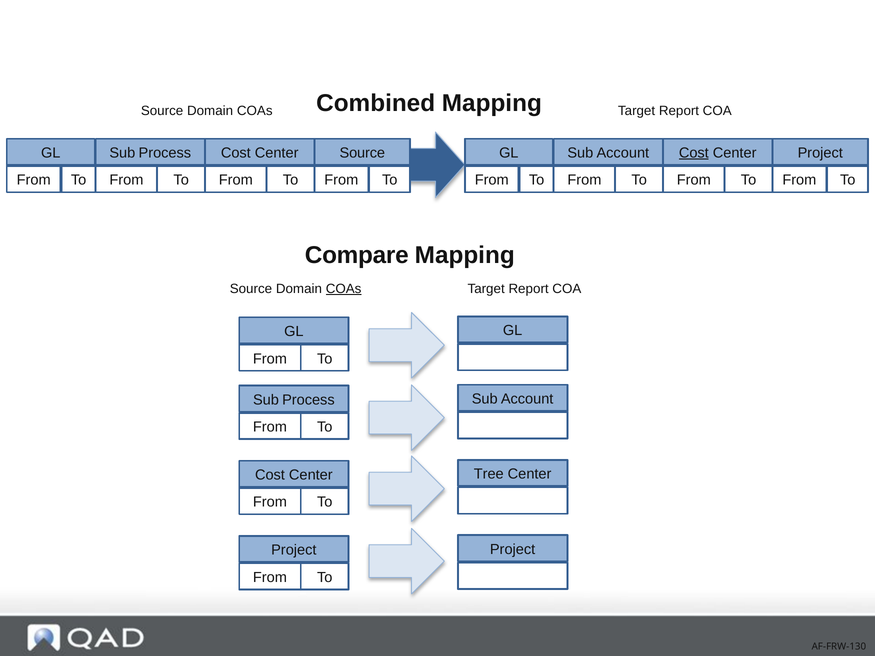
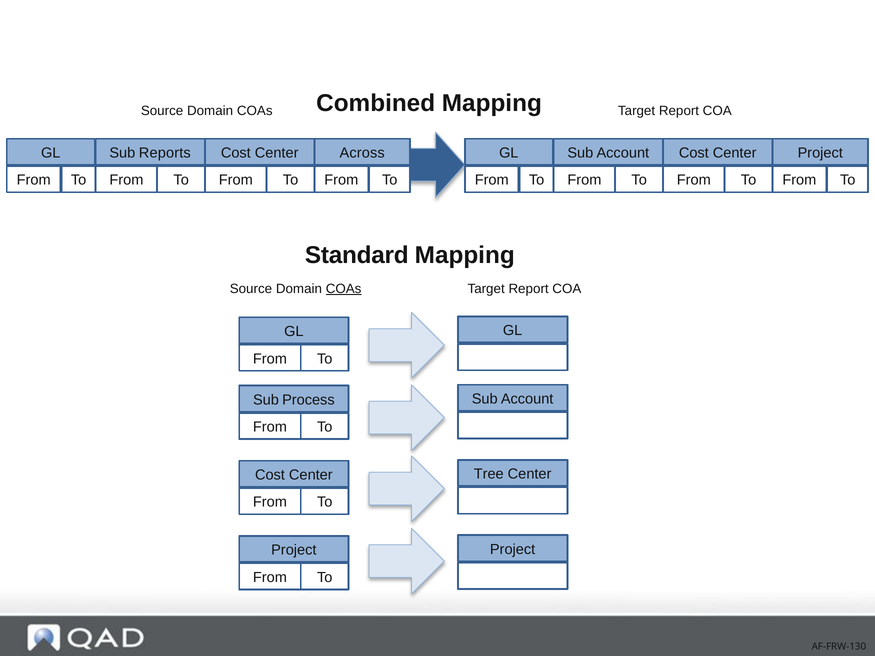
GL Sub Process: Process -> Reports (165, 153)
Center Source: Source -> Across (362, 153)
Cost underline: present -> none (694, 153)
Compare: Compare -> Standard (357, 255)
